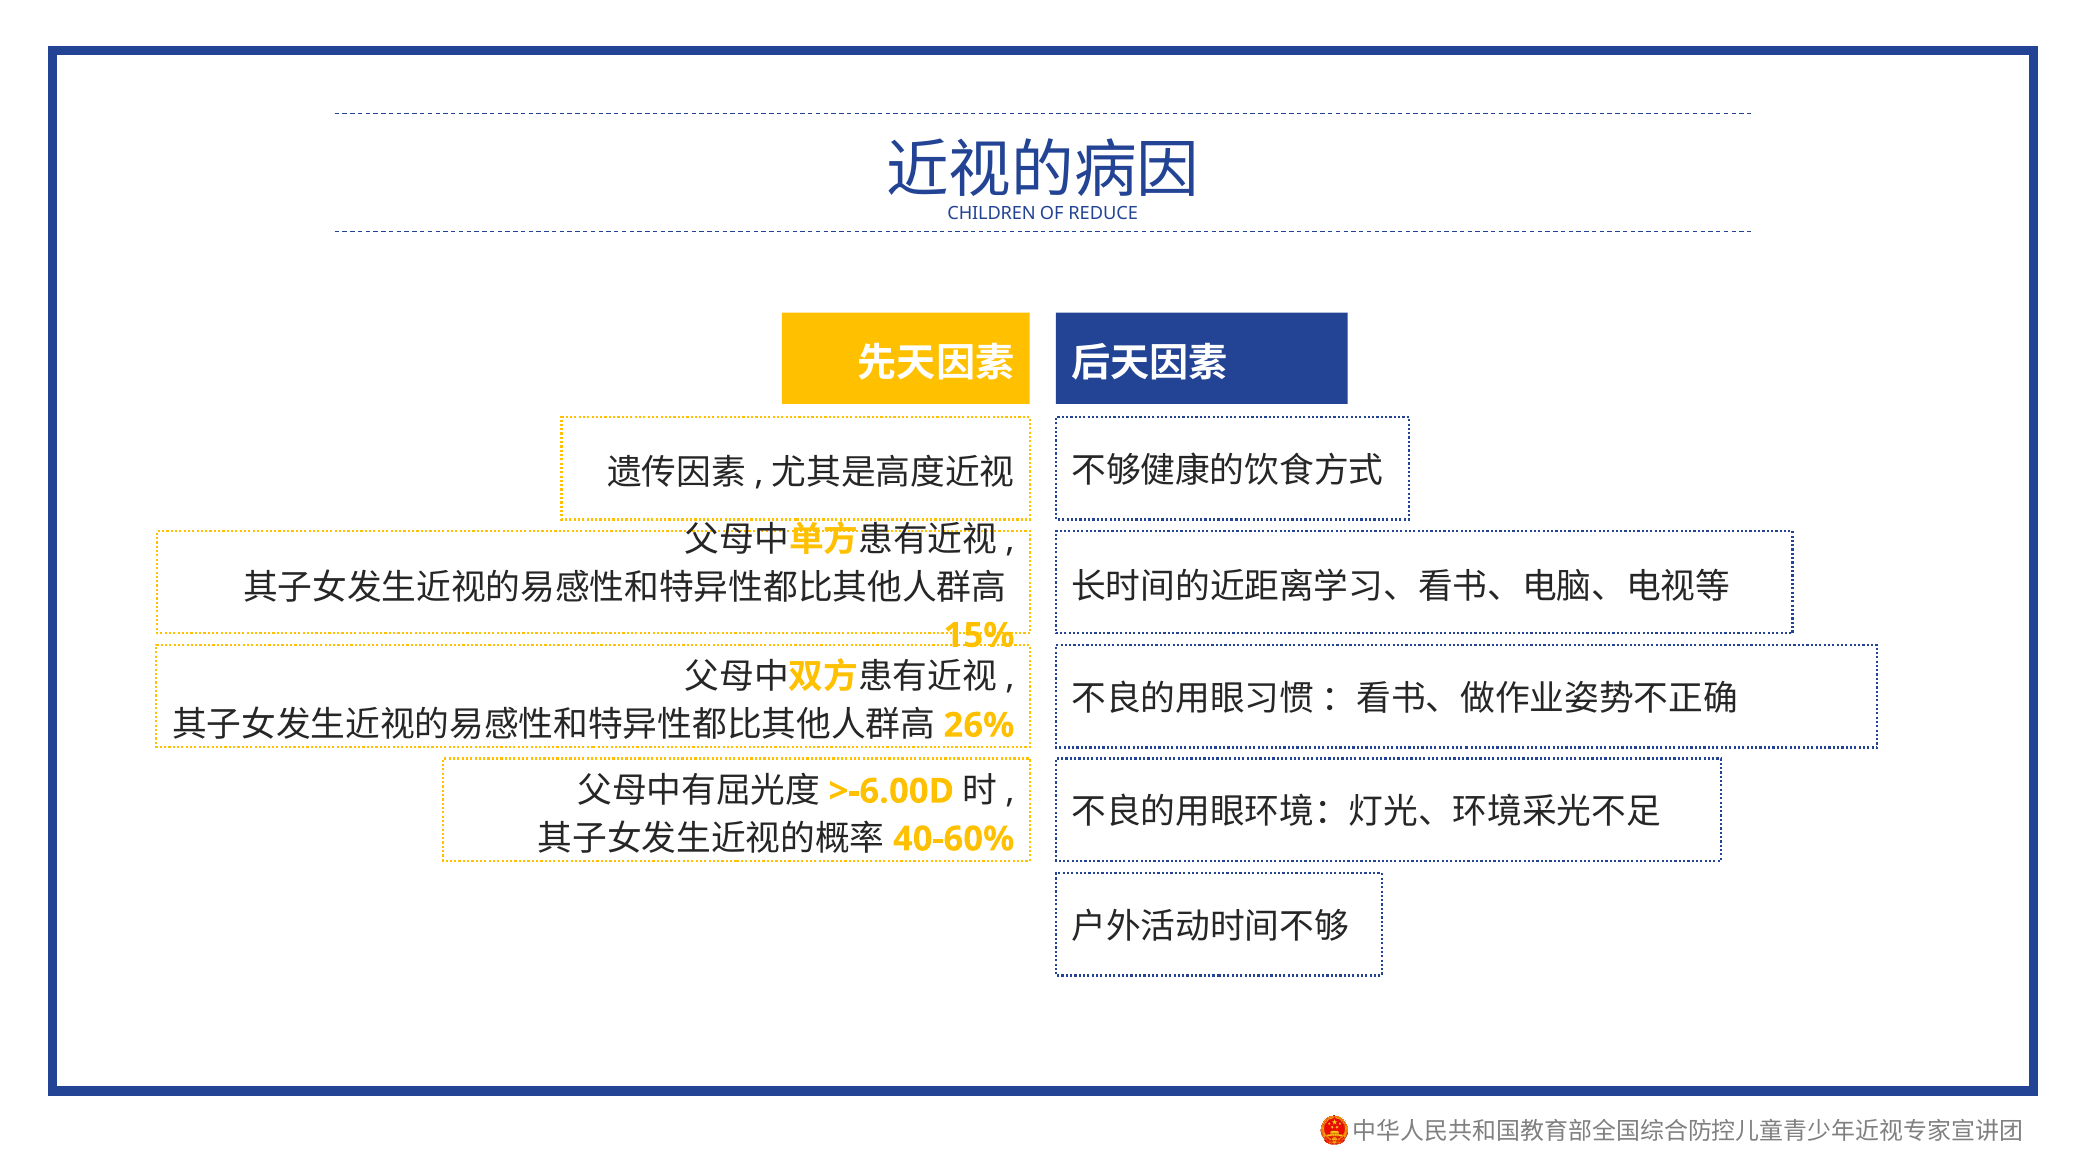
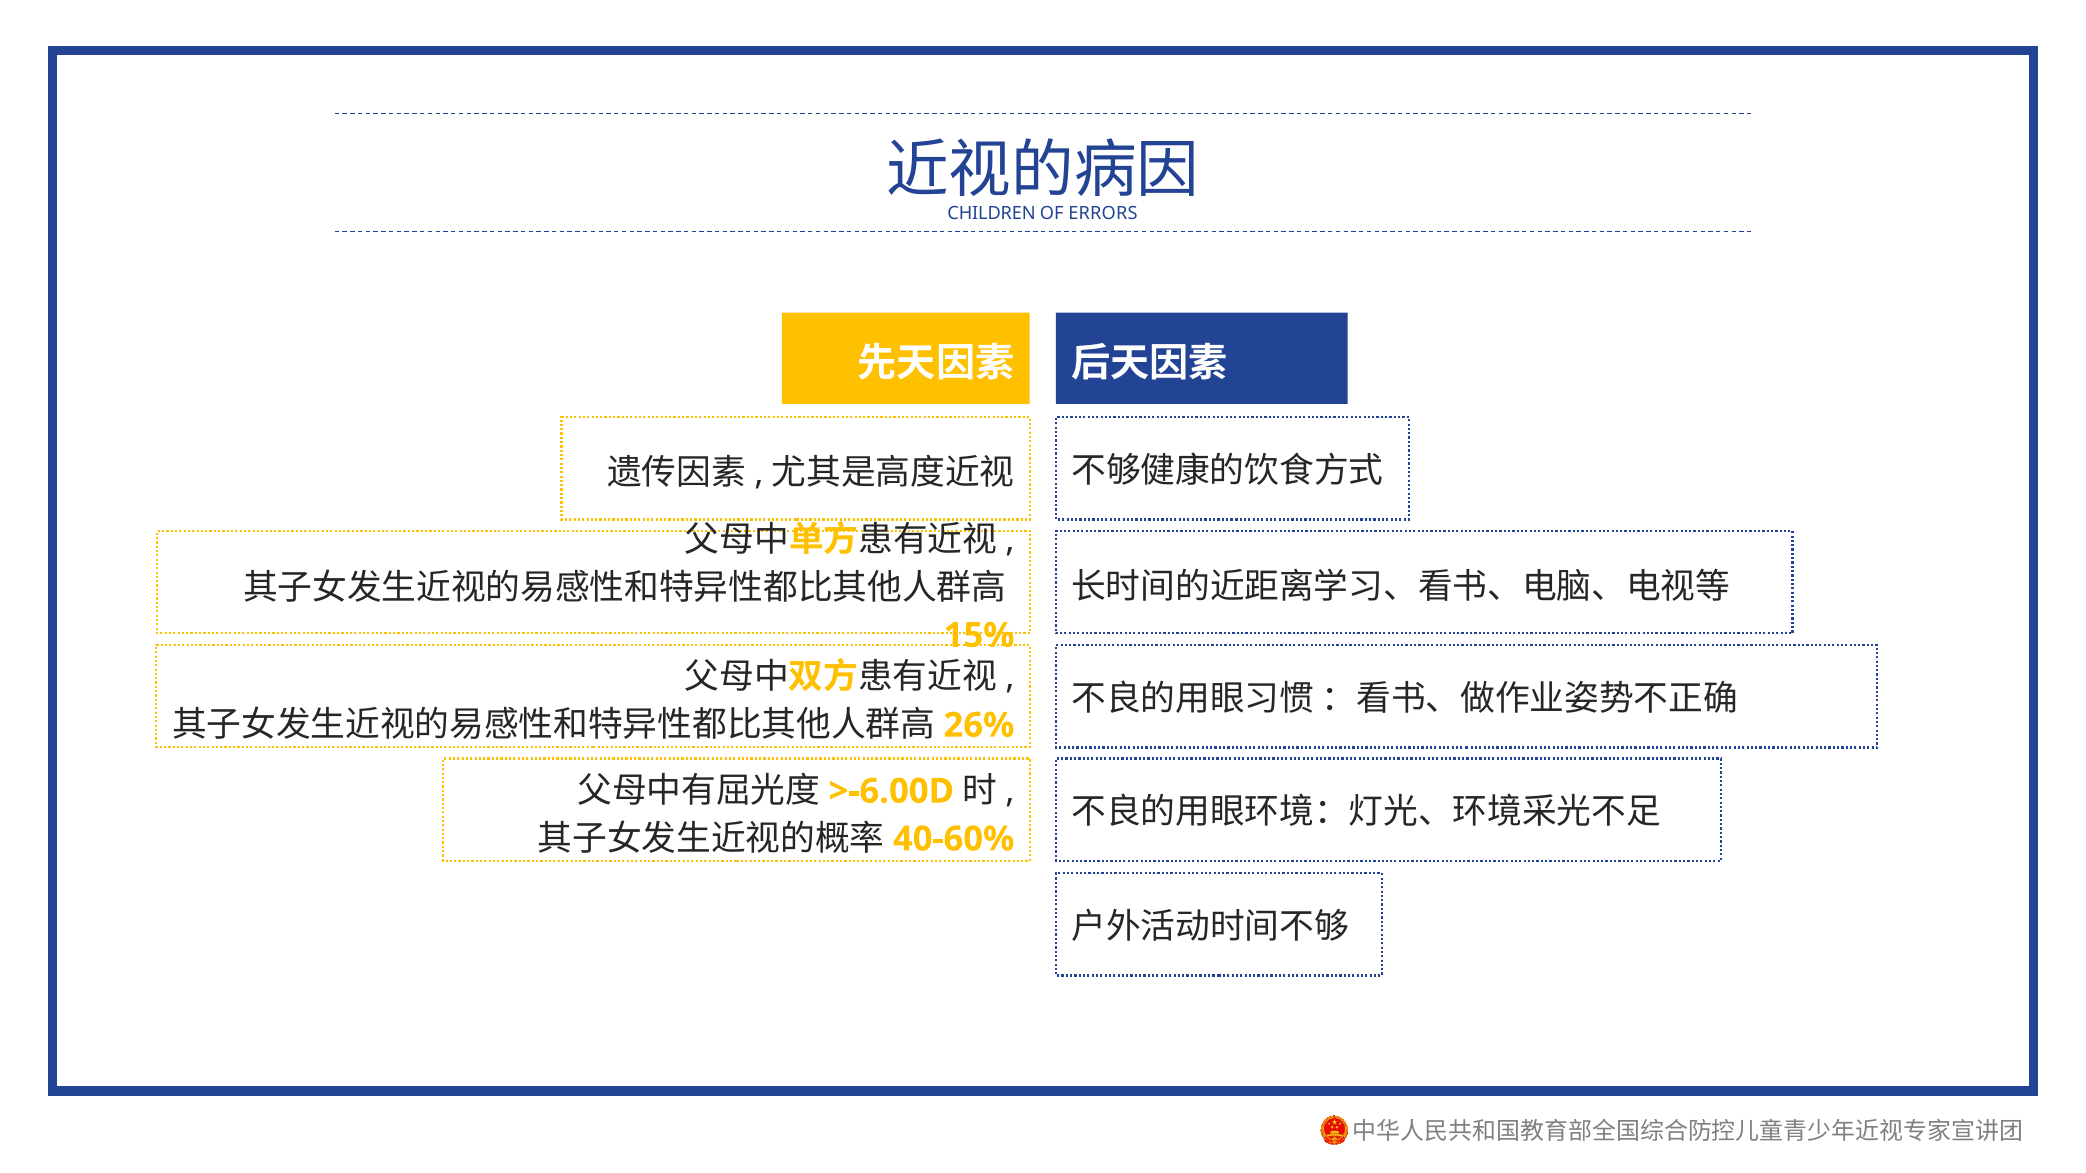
REDUCE: REDUCE -> ERRORS (1103, 214)
